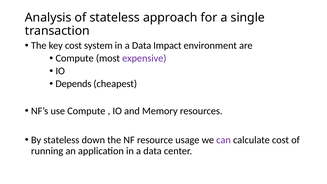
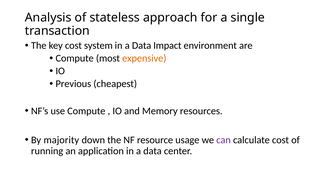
expensive colour: purple -> orange (144, 58)
Depends: Depends -> Previous (73, 84)
By stateless: stateless -> majority (61, 140)
